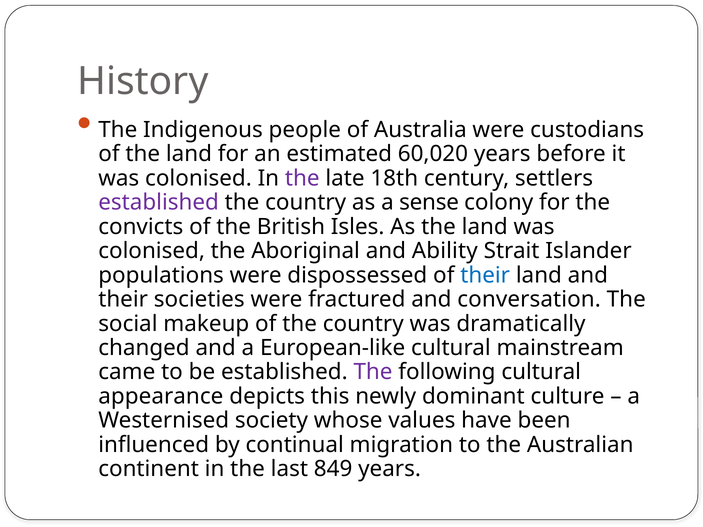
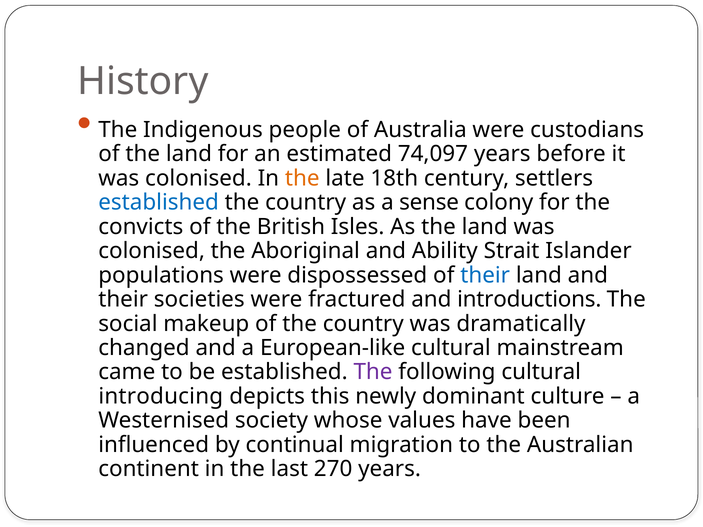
60,020: 60,020 -> 74,097 (433, 154)
the colour: purple -> orange (302, 178)
established colour: purple -> blue (159, 203)
conversation: conversation -> introductions (529, 300)
appearance: appearance -> introducing (161, 397)
849: 849 -> 270 (333, 469)
